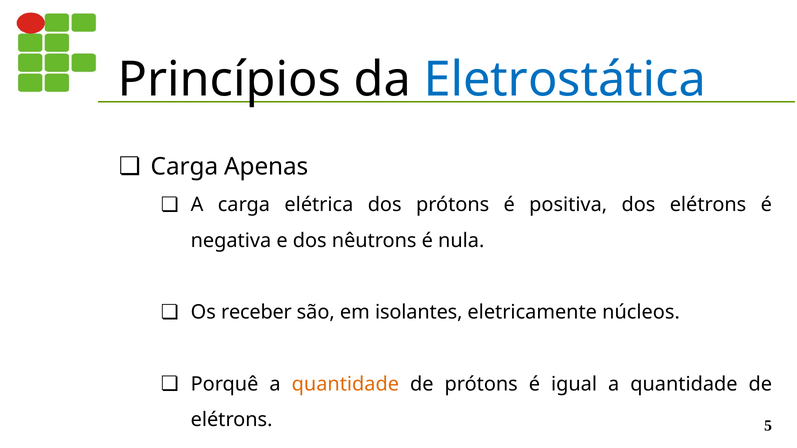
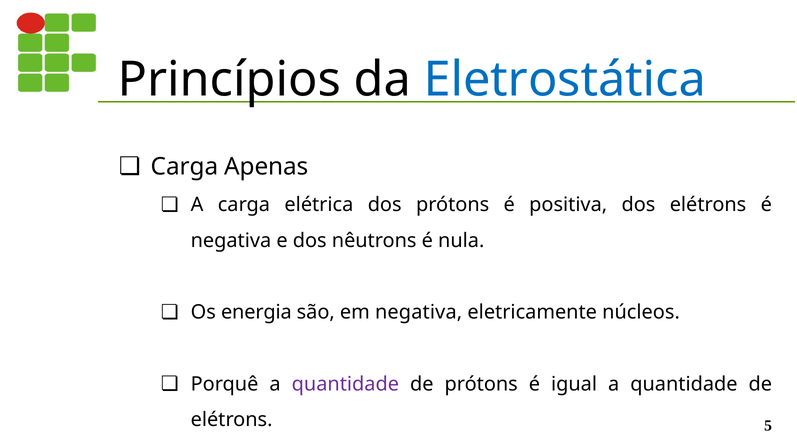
receber: receber -> energia (256, 313)
em isolantes: isolantes -> negativa (419, 313)
quantidade colour: orange -> purple (345, 384)
